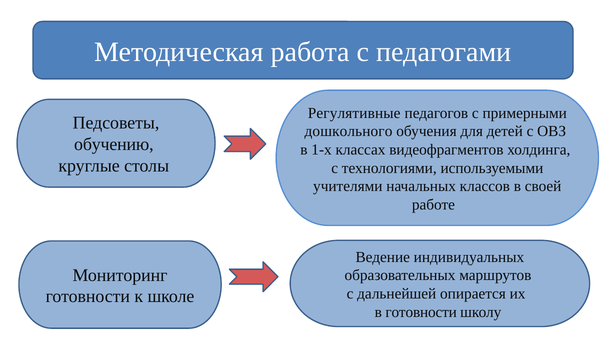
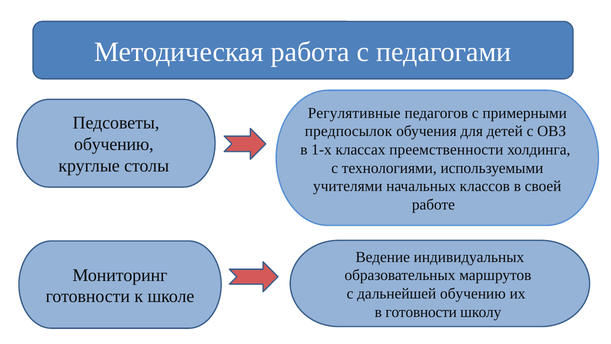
дошкольного: дошкольного -> предпосылок (348, 131)
видеофрагментов: видеофрагментов -> преемственности (446, 150)
дальнейшей опирается: опирается -> обучению (473, 293)
